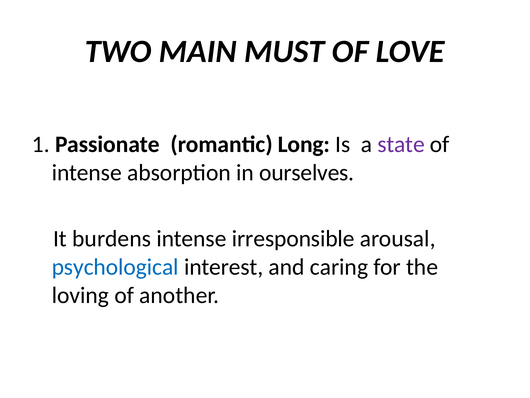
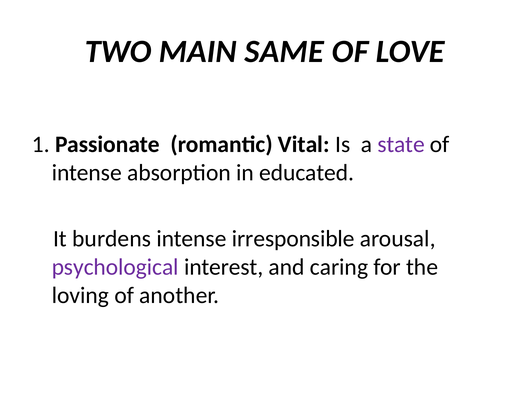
MUST: MUST -> SAME (284, 51)
Long: Long -> Vital (304, 144)
ourselves: ourselves -> educated (307, 172)
psychological colour: blue -> purple (115, 267)
